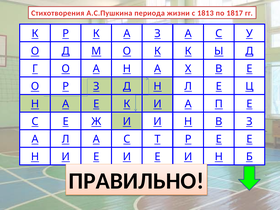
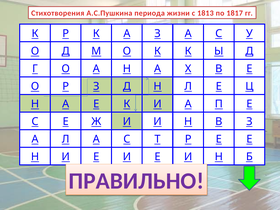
ПРАВИЛЬНО colour: black -> purple (136, 181)
